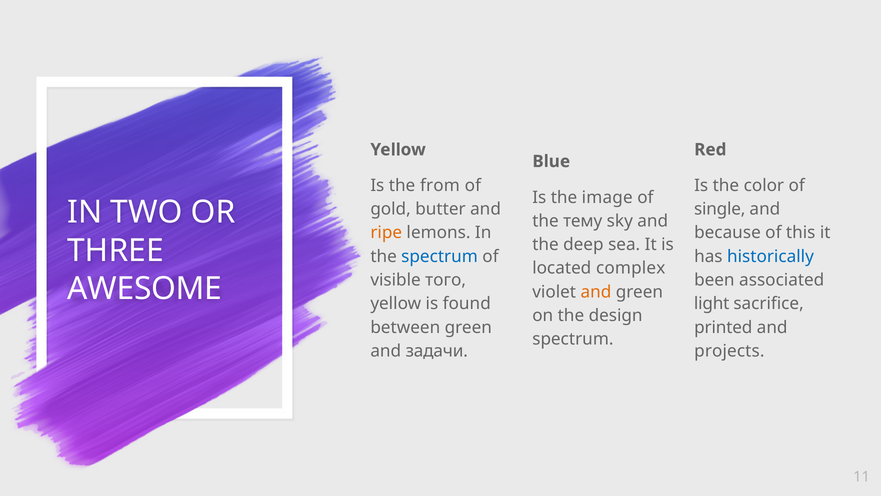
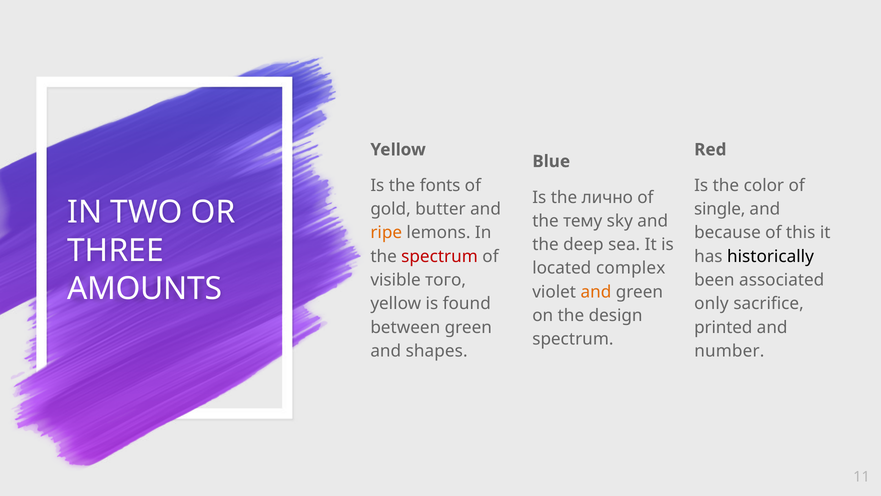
from: from -> fonts (440, 185)
image: image -> лично (607, 197)
spectrum colour: blue -> red (440, 256)
historically colour: blue -> black (770, 256)
AWESOME: AWESOME -> AMOUNTS (145, 289)
light: light -> only (711, 303)
задачи: задачи -> shapes (437, 351)
projects: projects -> number (729, 351)
